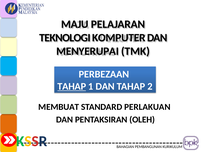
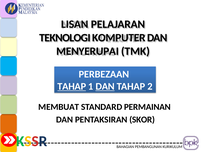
MAJU: MAJU -> LISAN (75, 24)
DAN underline: none -> present (105, 87)
PERLAKUAN: PERLAKUAN -> PERMAINAN (147, 107)
OLEH: OLEH -> SKOR (142, 120)
